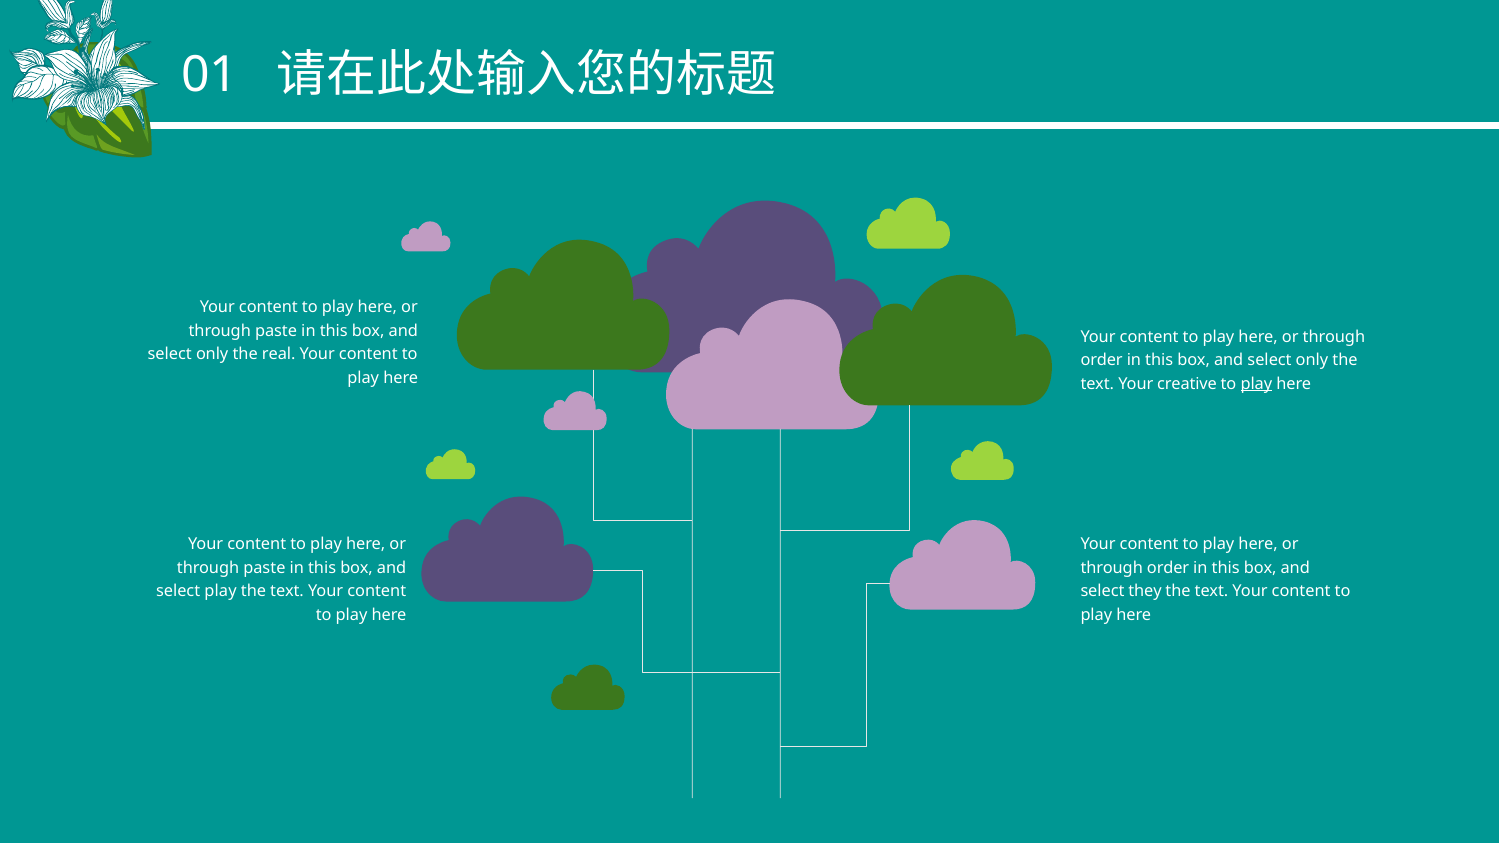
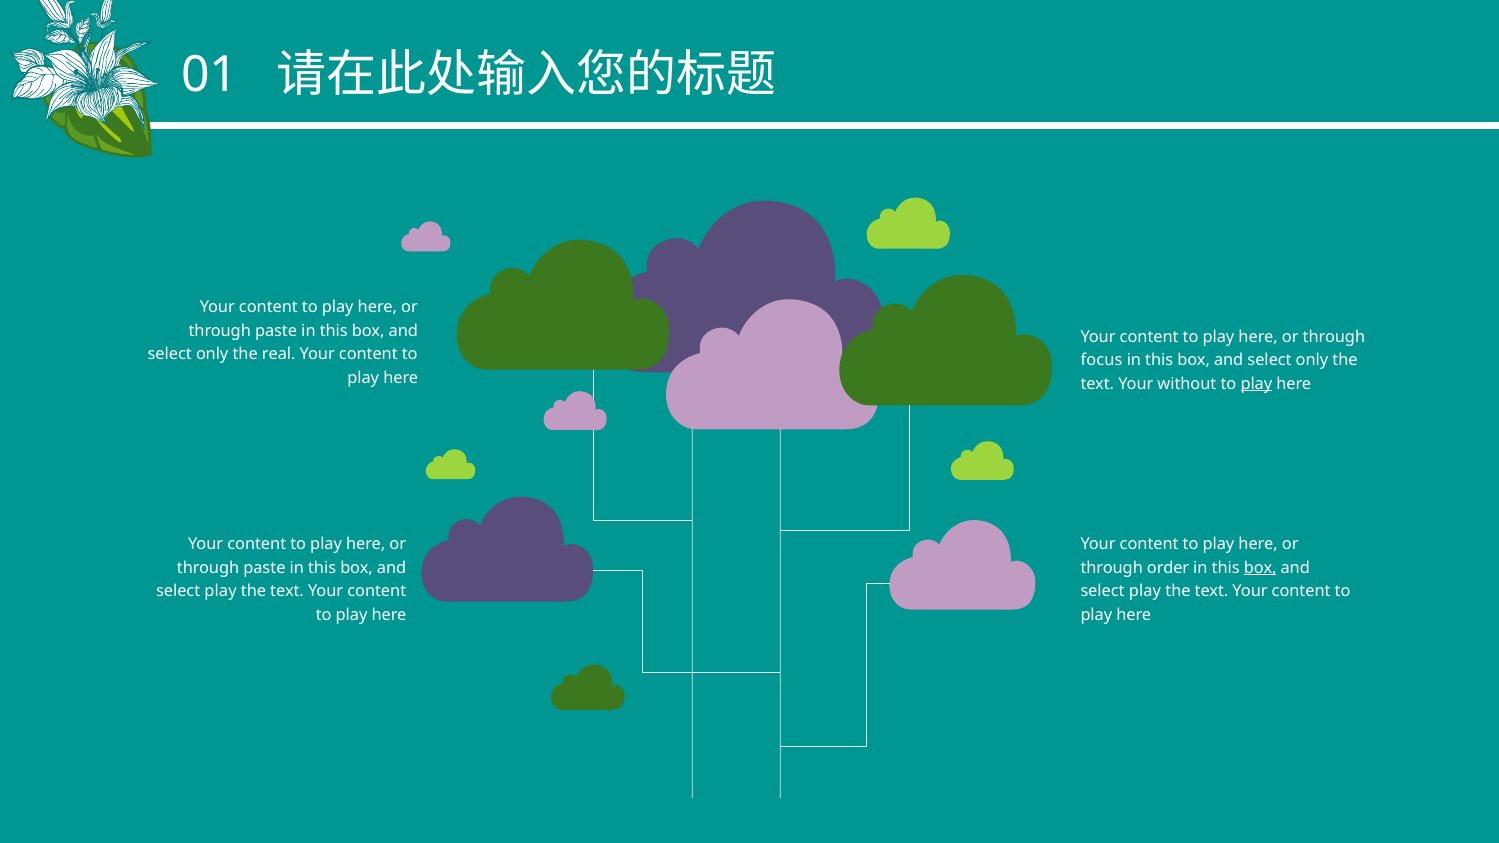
order: order -> focus (1102, 360)
creative: creative -> without (1187, 384)
box underline: none -> present (1260, 568)
they: they -> play (1145, 592)
